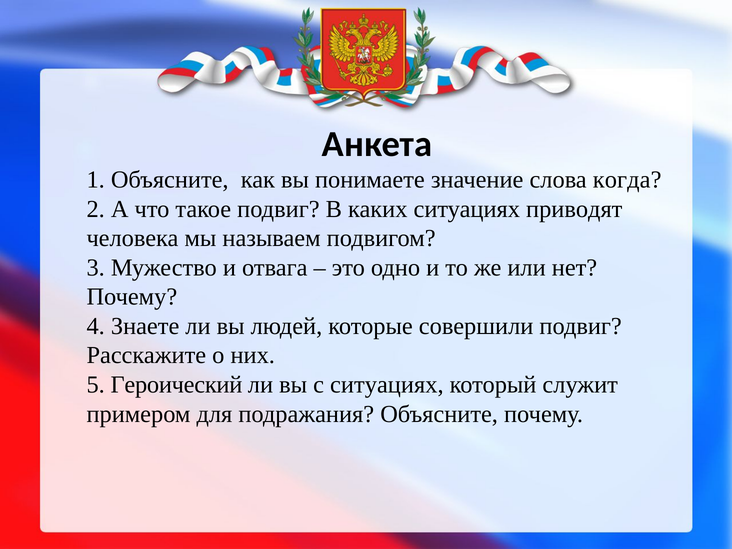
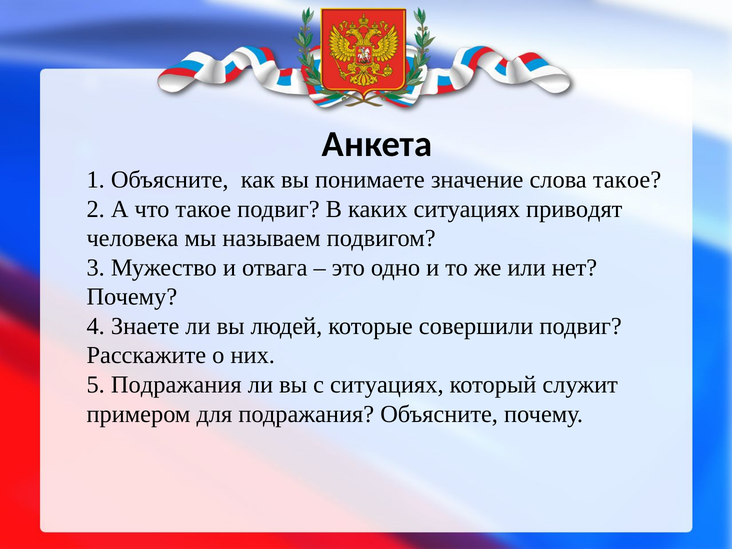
слова когда: когда -> такое (627, 180)
5 Героический: Героический -> Подражания (176, 385)
